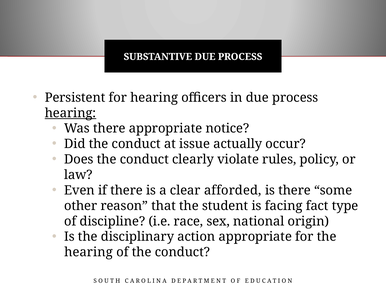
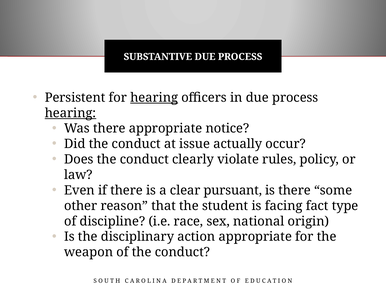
hearing underline: none -> present (154, 97)
afforded: afforded -> pursuant (233, 190)
hearing: hearing -> weapon (89, 252)
